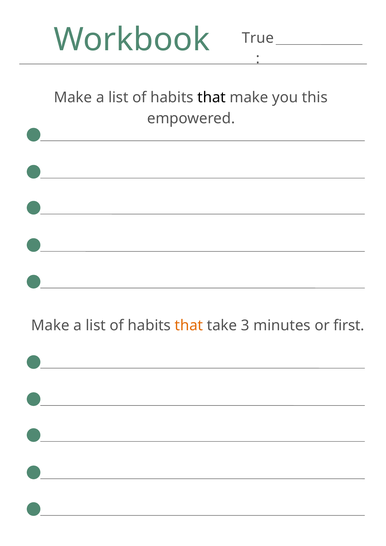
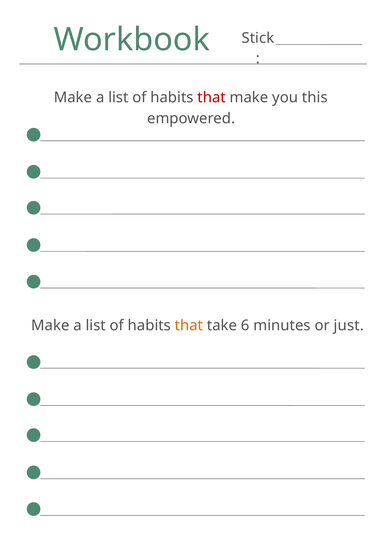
True: True -> Stick (258, 38)
that colour: black -> red (212, 98)
3: 3 -> 6 (245, 326)
first: first -> just (349, 326)
